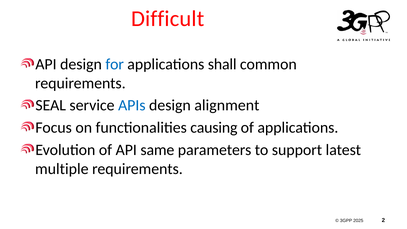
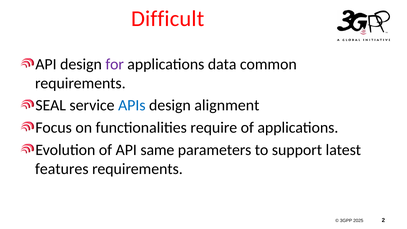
for colour: blue -> purple (115, 64)
shall: shall -> data (222, 64)
causing: causing -> require (214, 128)
multiple: multiple -> features (62, 169)
